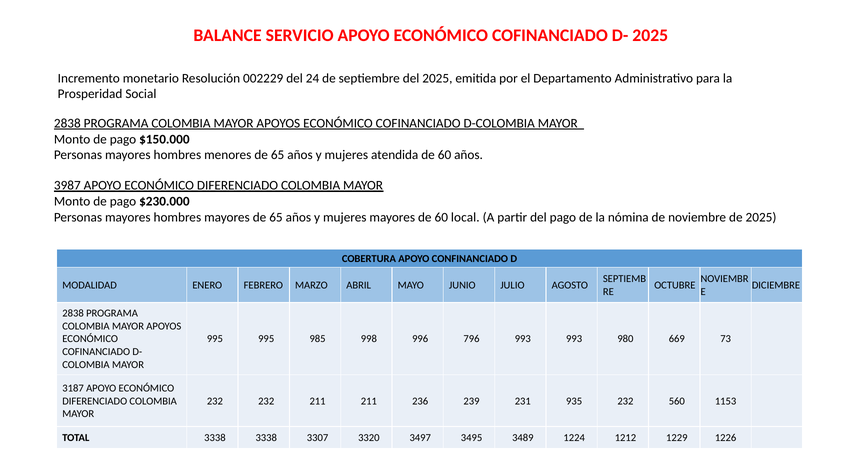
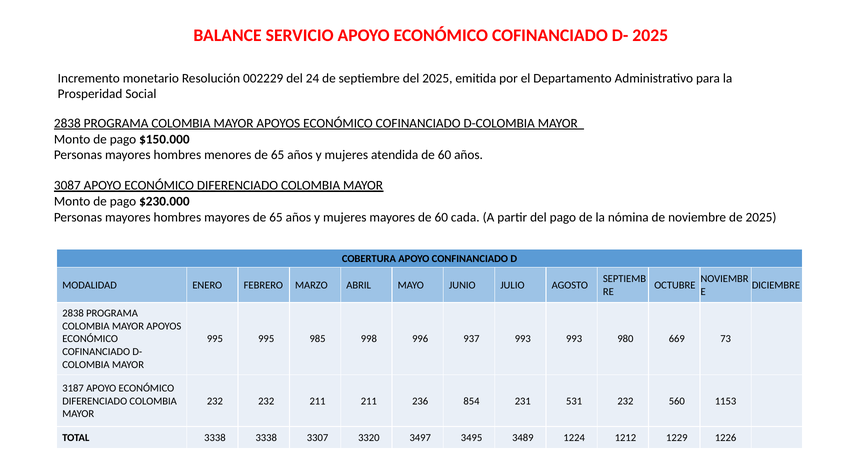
3987: 3987 -> 3087 (67, 186)
local: local -> cada (465, 217)
796: 796 -> 937 (472, 339)
239: 239 -> 854 (472, 401)
935: 935 -> 531 (574, 401)
